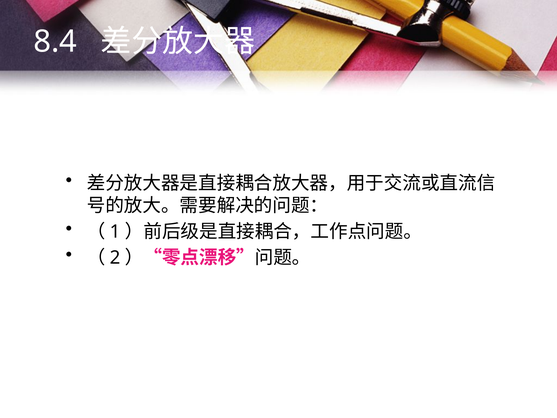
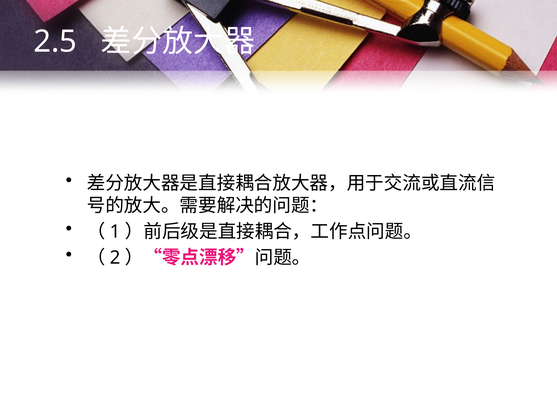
8.4: 8.4 -> 2.5 (55, 42)
